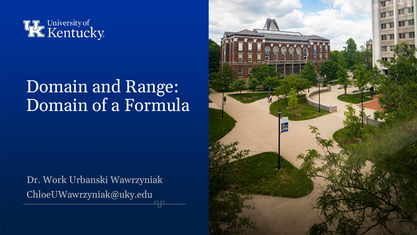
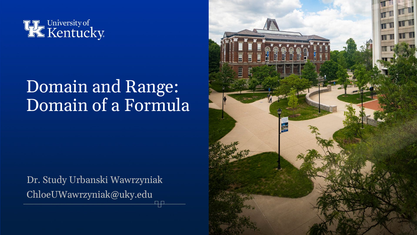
Work: Work -> Study (55, 180)
